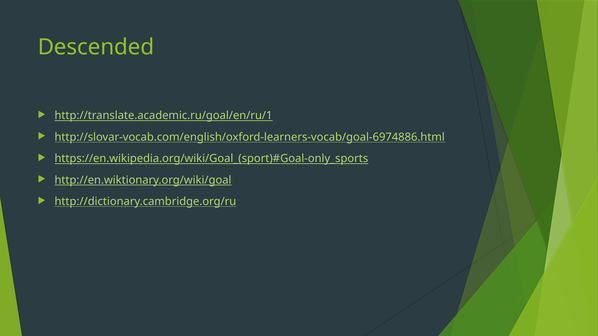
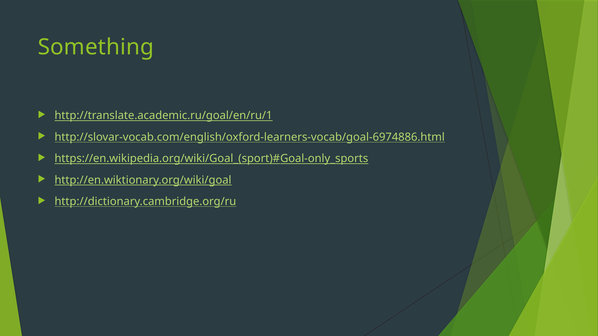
Descended: Descended -> Something (96, 47)
